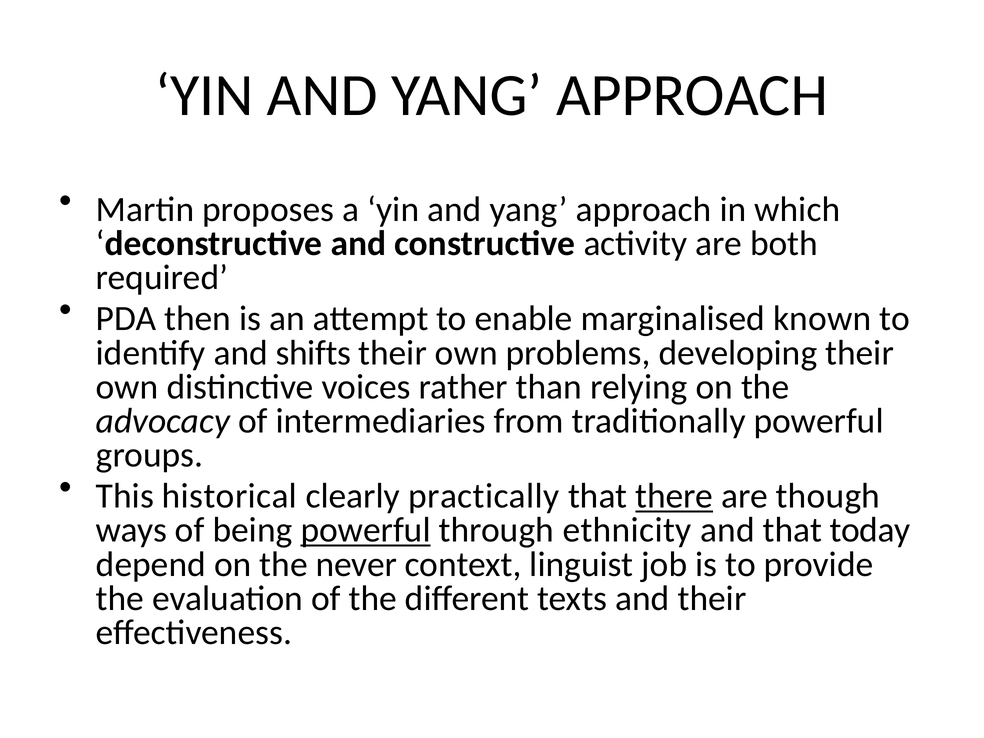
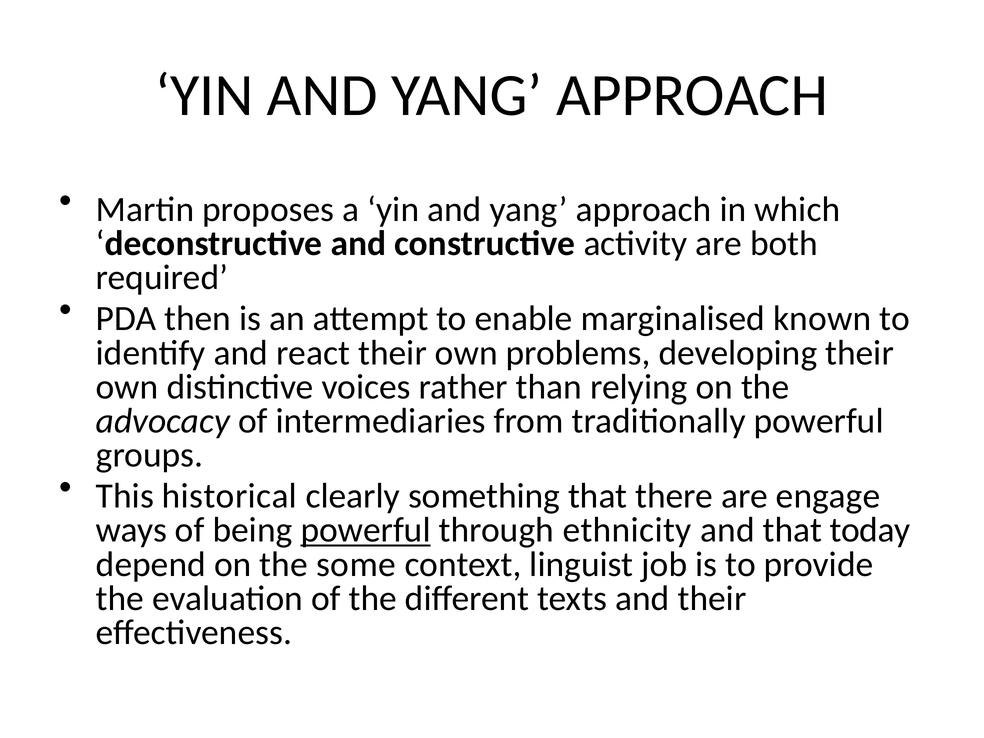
shifts: shifts -> react (313, 353)
practically: practically -> something (484, 496)
there underline: present -> none (674, 496)
though: though -> engage (828, 496)
never: never -> some (356, 564)
